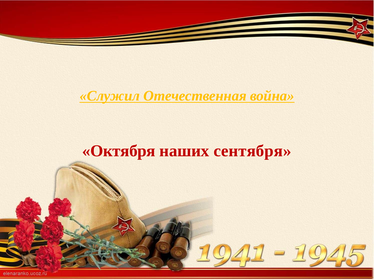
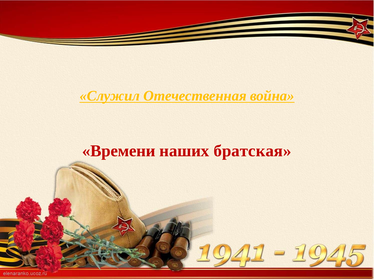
Октября: Октября -> Времени (119, 151)
сентября: сентября -> братская (253, 151)
